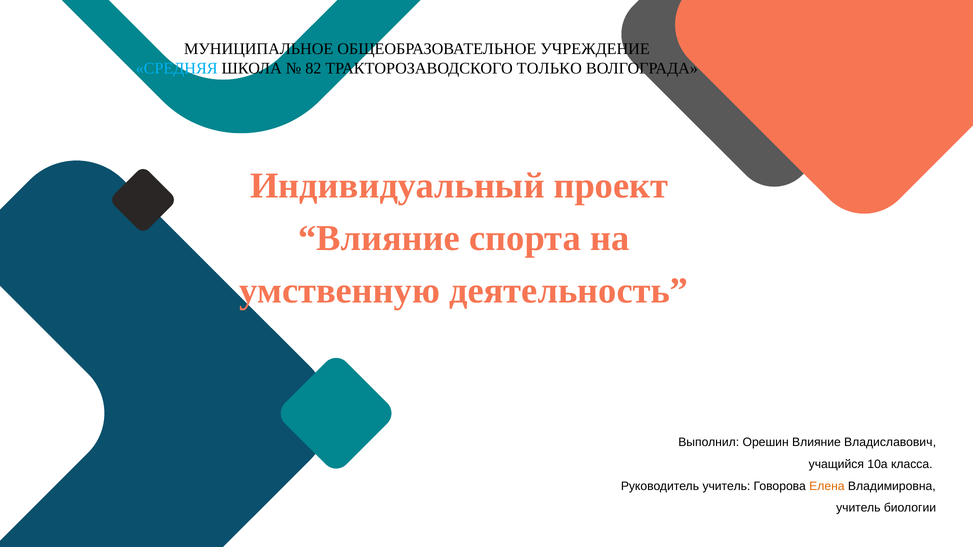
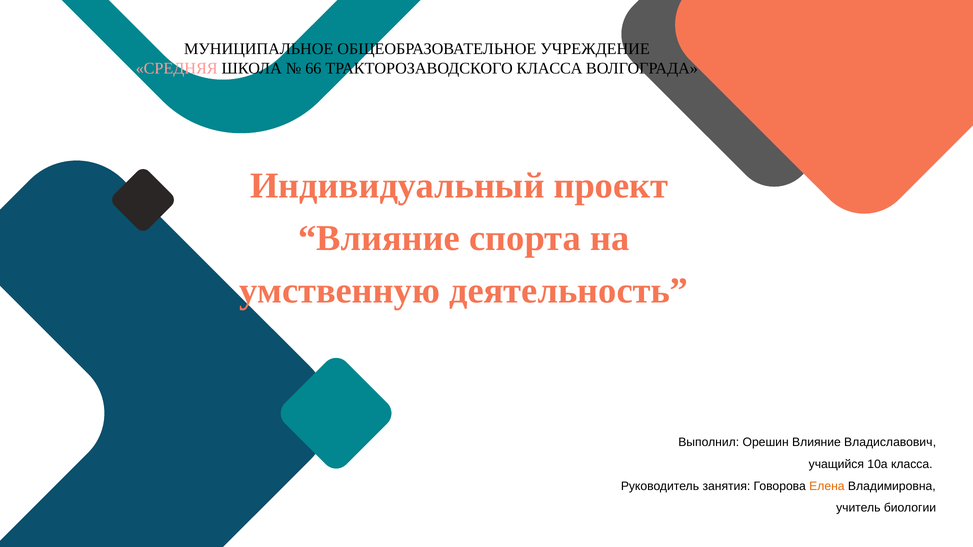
СРЕДНЯЯ colour: light blue -> pink (177, 69)
82: 82 -> 66 (313, 69)
ТРАКТОРОЗАВОДСКОГО ТОЛЬКО: ТОЛЬКО -> КЛАССА (549, 69)
Руководитель учитель: учитель -> занятия (726, 486)
